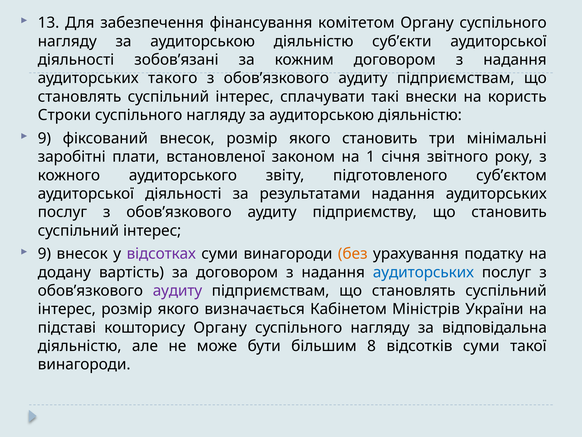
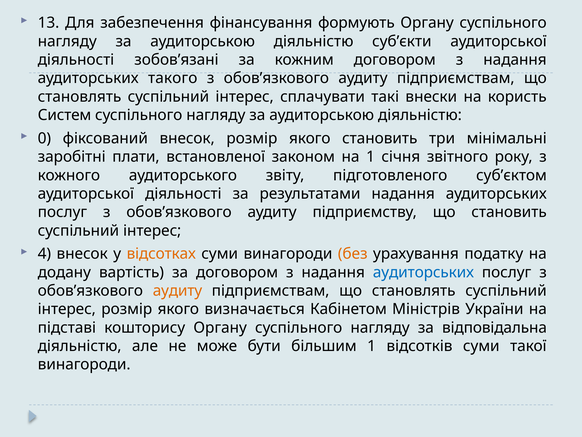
комітетом: комітетом -> формують (356, 23)
Строки: Строки -> Систем (65, 115)
9: 9 -> 0 (44, 138)
9: 9 -> 4 (44, 254)
відсотках colour: purple -> orange (161, 254)
аудиту colour: purple -> orange (177, 290)
більшим 8: 8 -> 1 (372, 346)
